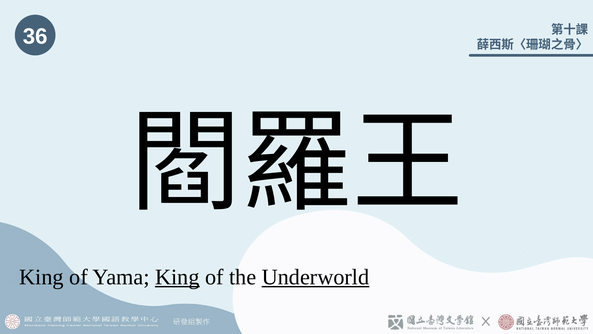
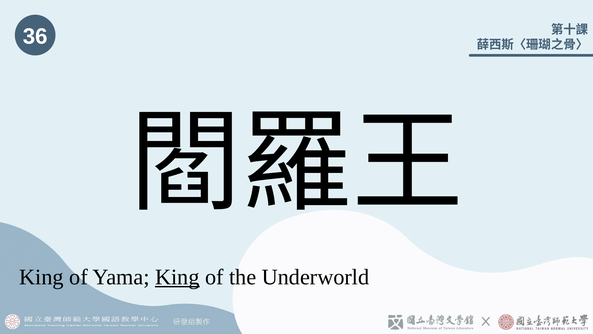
Underworld underline: present -> none (316, 277)
